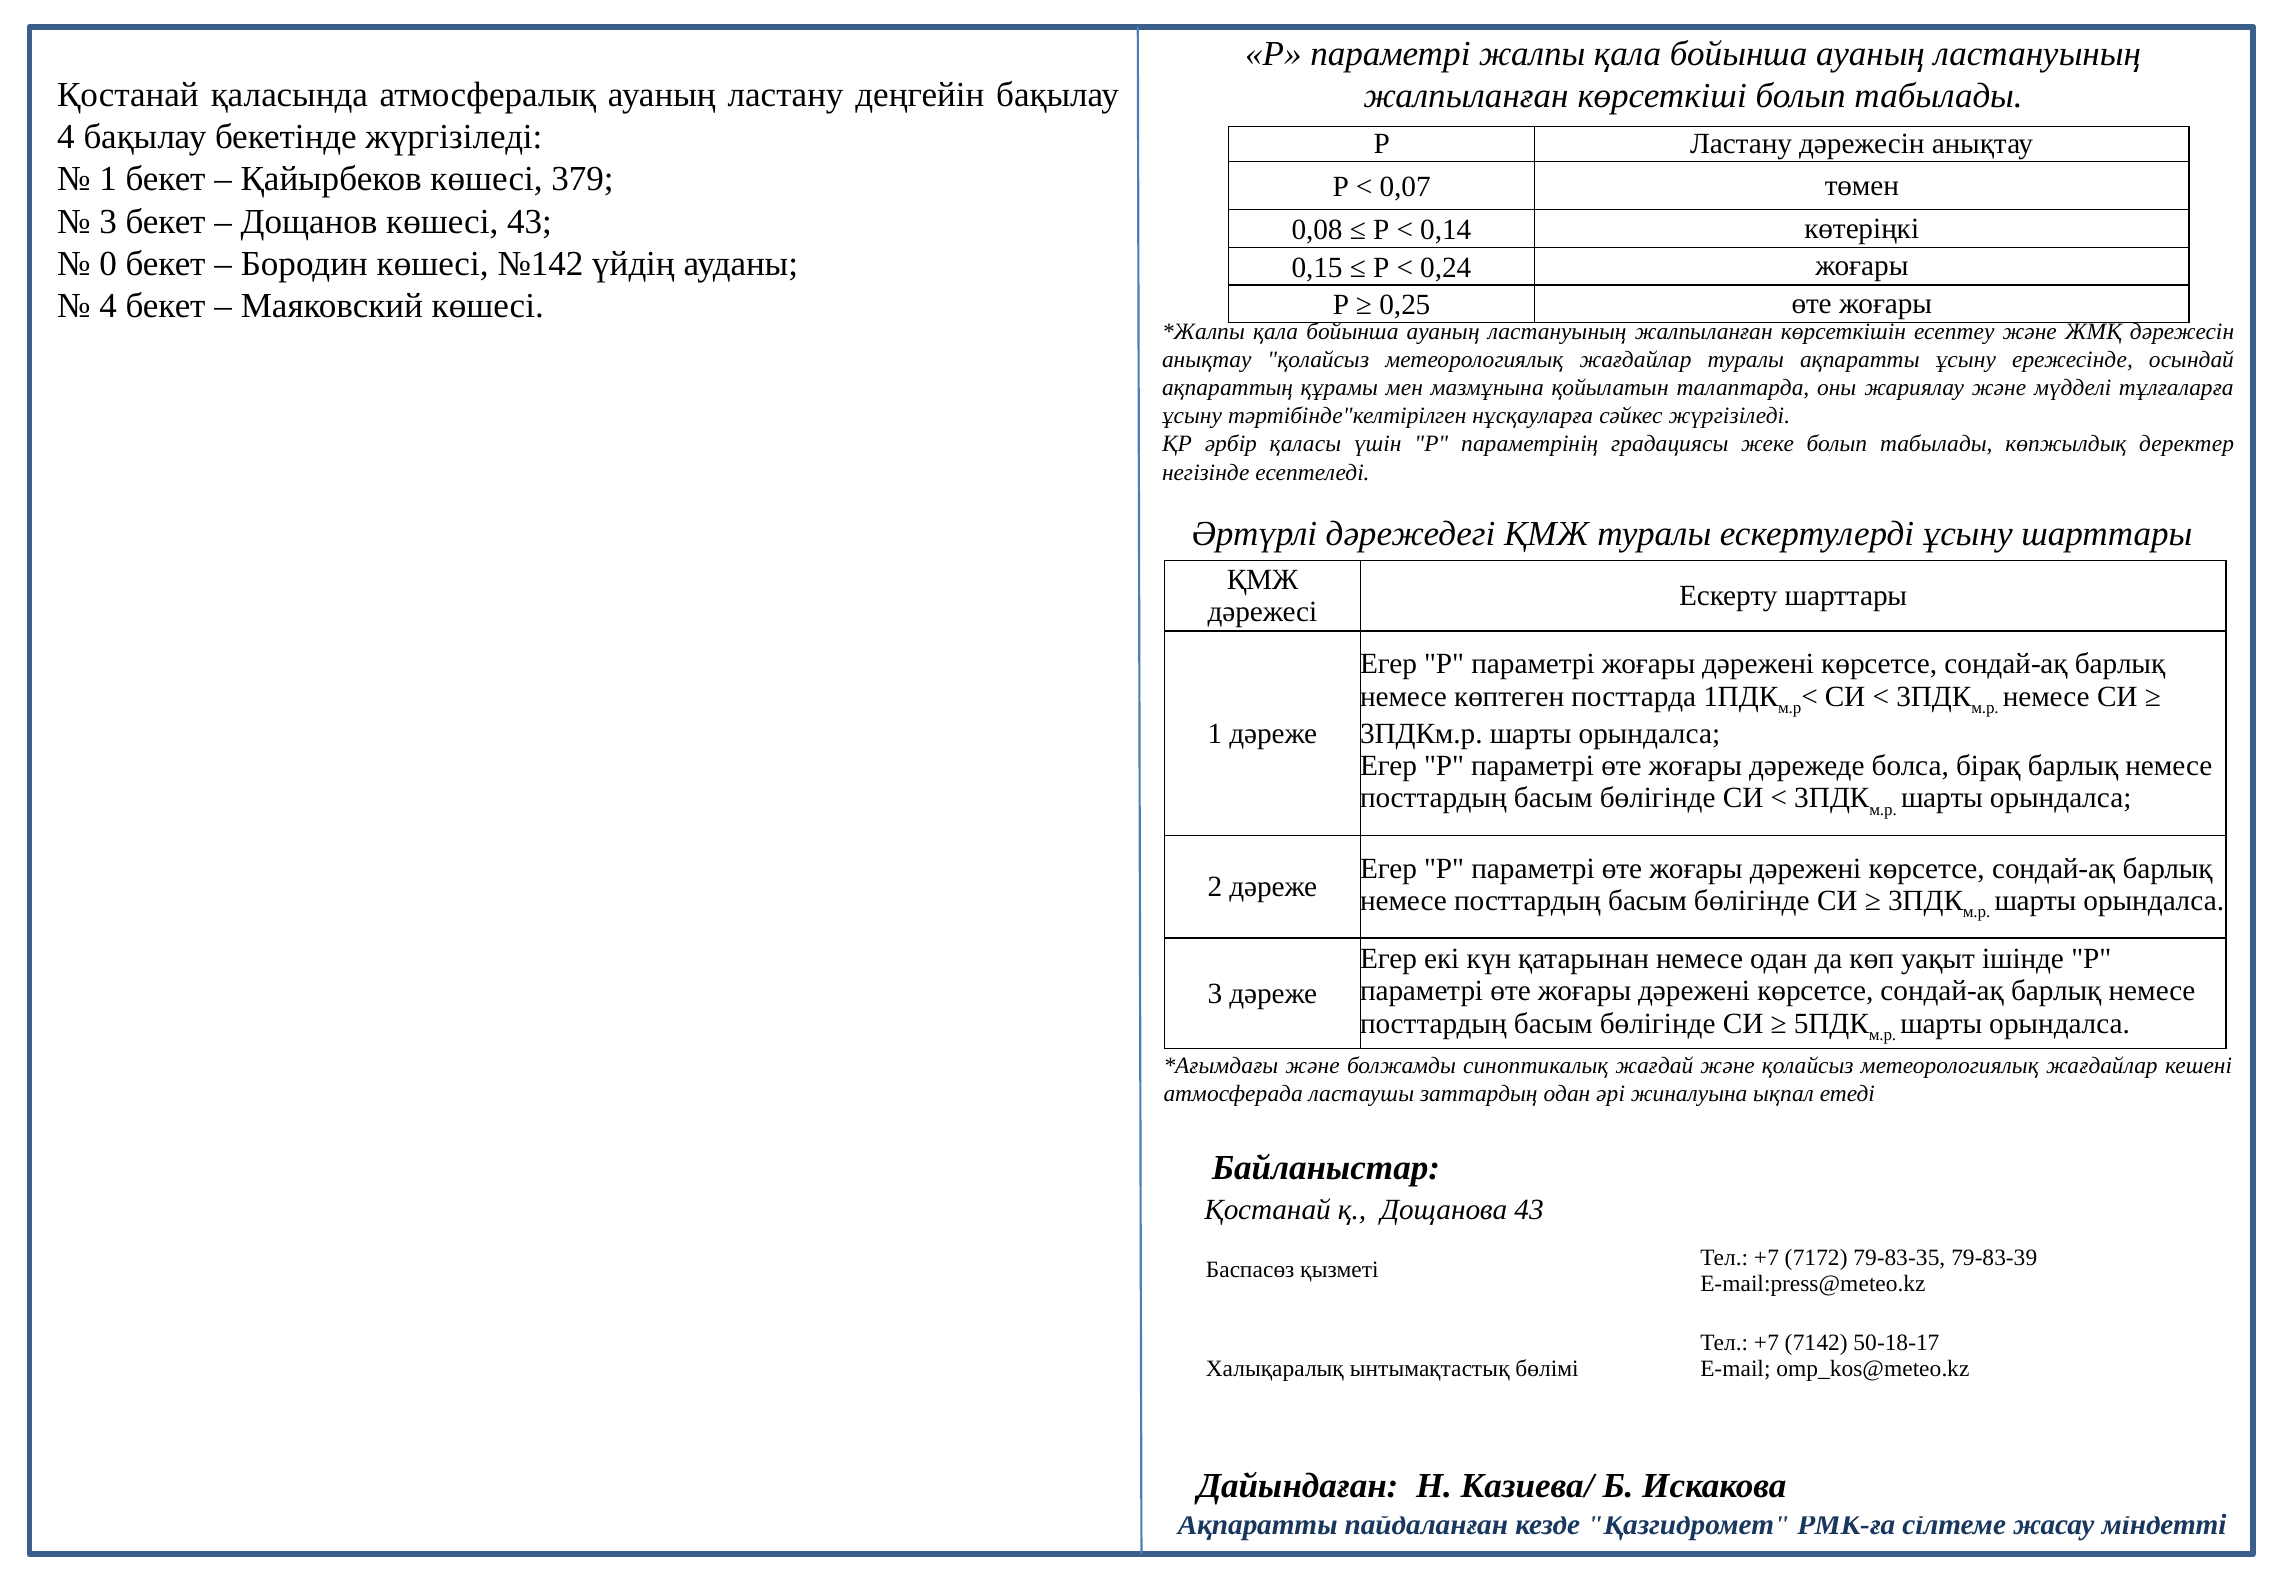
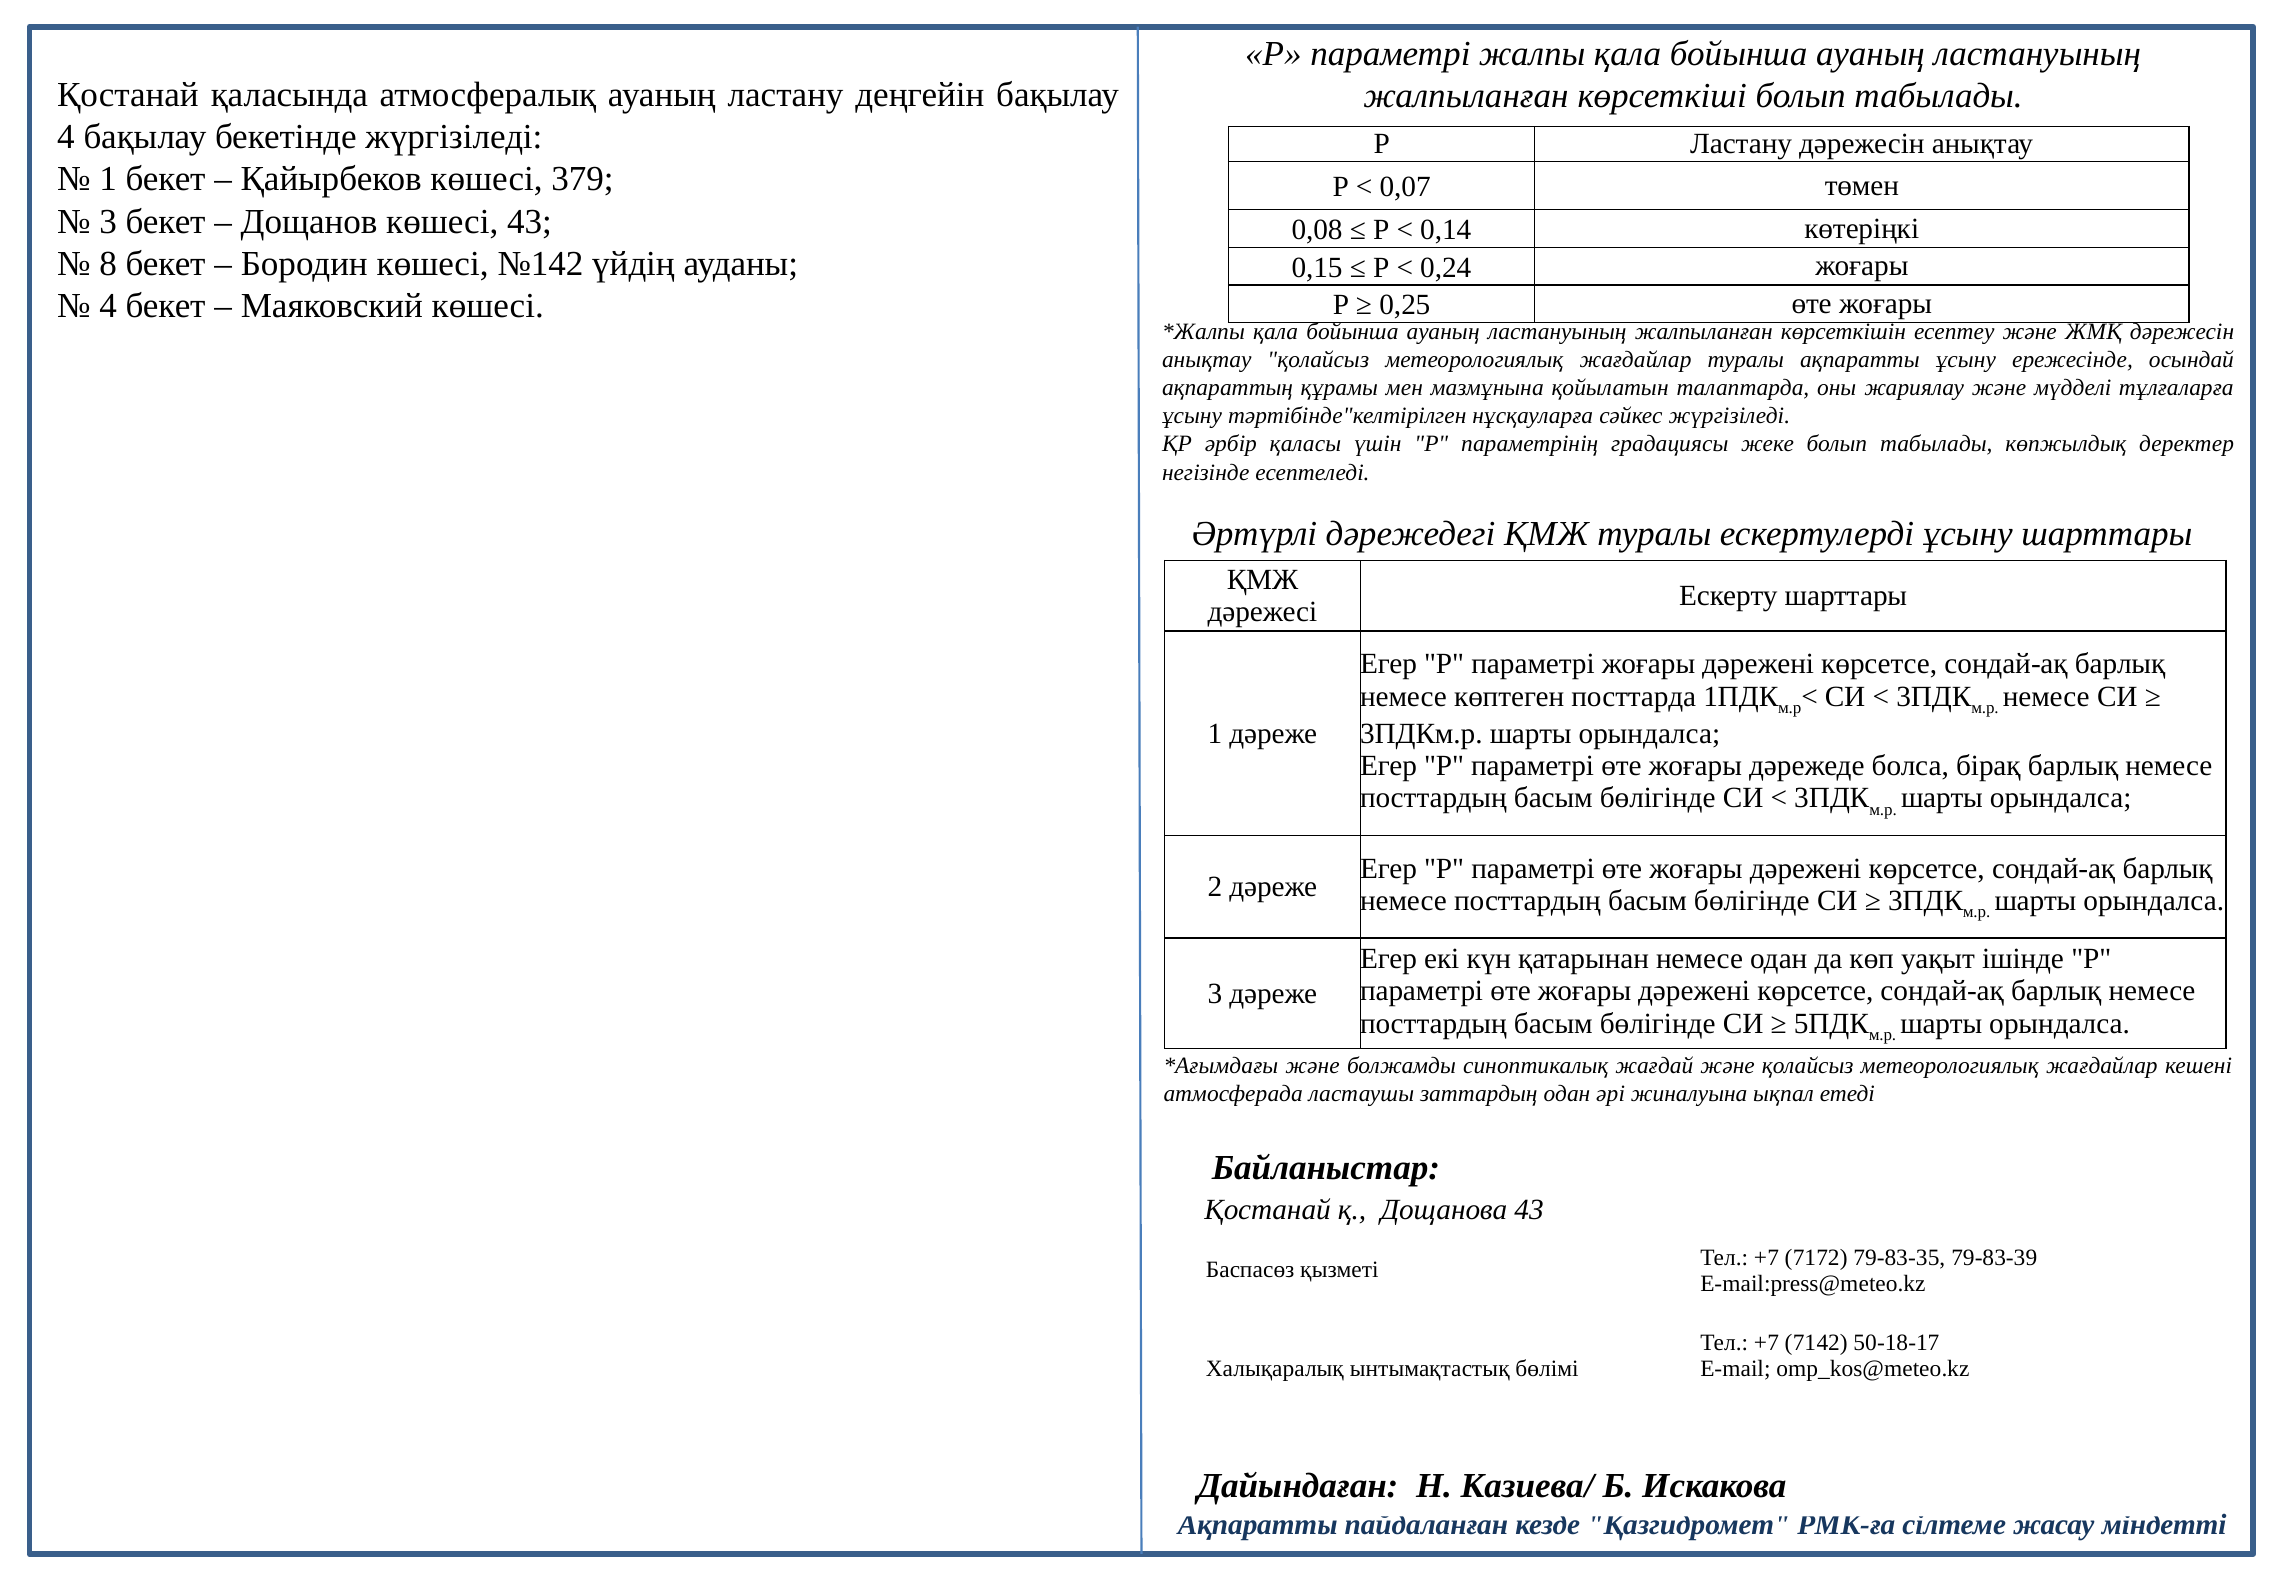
0: 0 -> 8 (108, 264)
